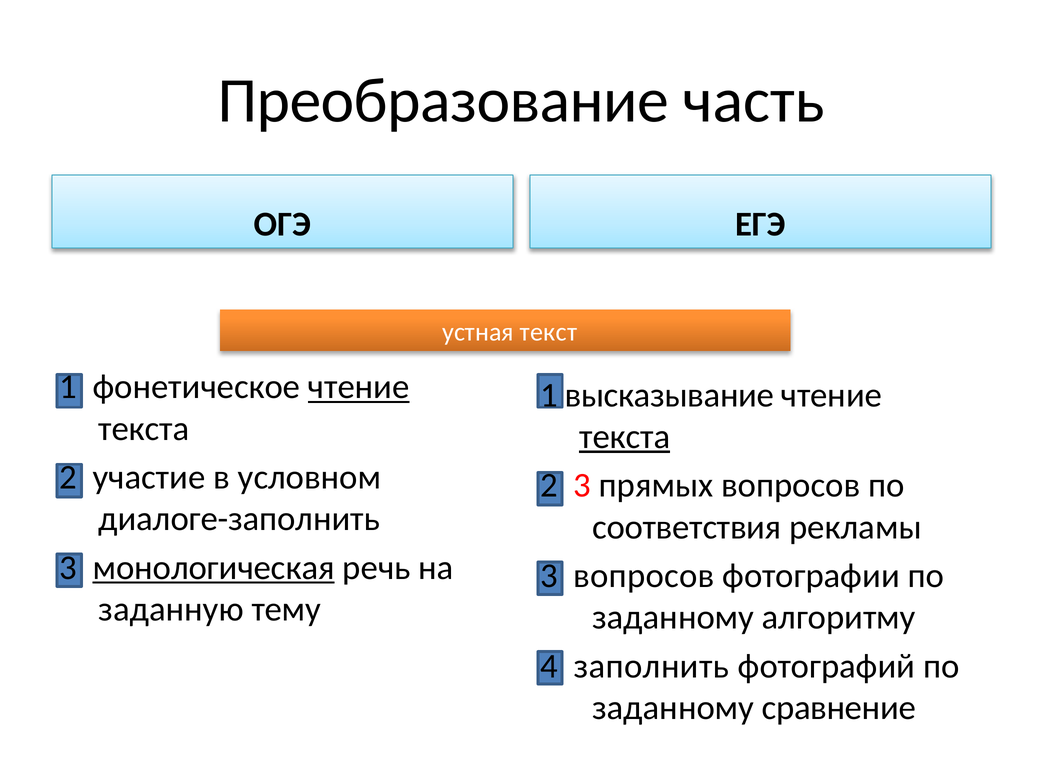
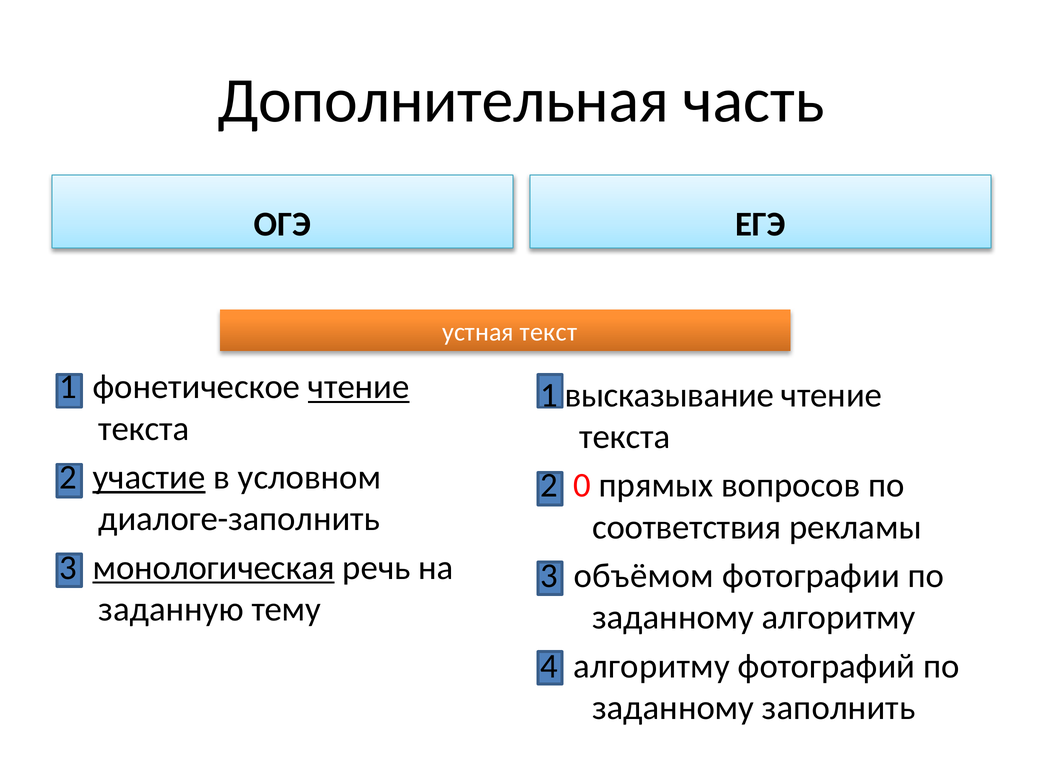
Преобразование: Преобразование -> Дополнительная (443, 101)
текста underline: present -> none (625, 437)
участие underline: none -> present (149, 477)
2 3: 3 -> 0 (582, 486)
3 вопросов: вопросов -> объёмом (644, 576)
4 заполнить: заполнить -> алгоритму (652, 666)
сравнение: сравнение -> заполнить (839, 708)
